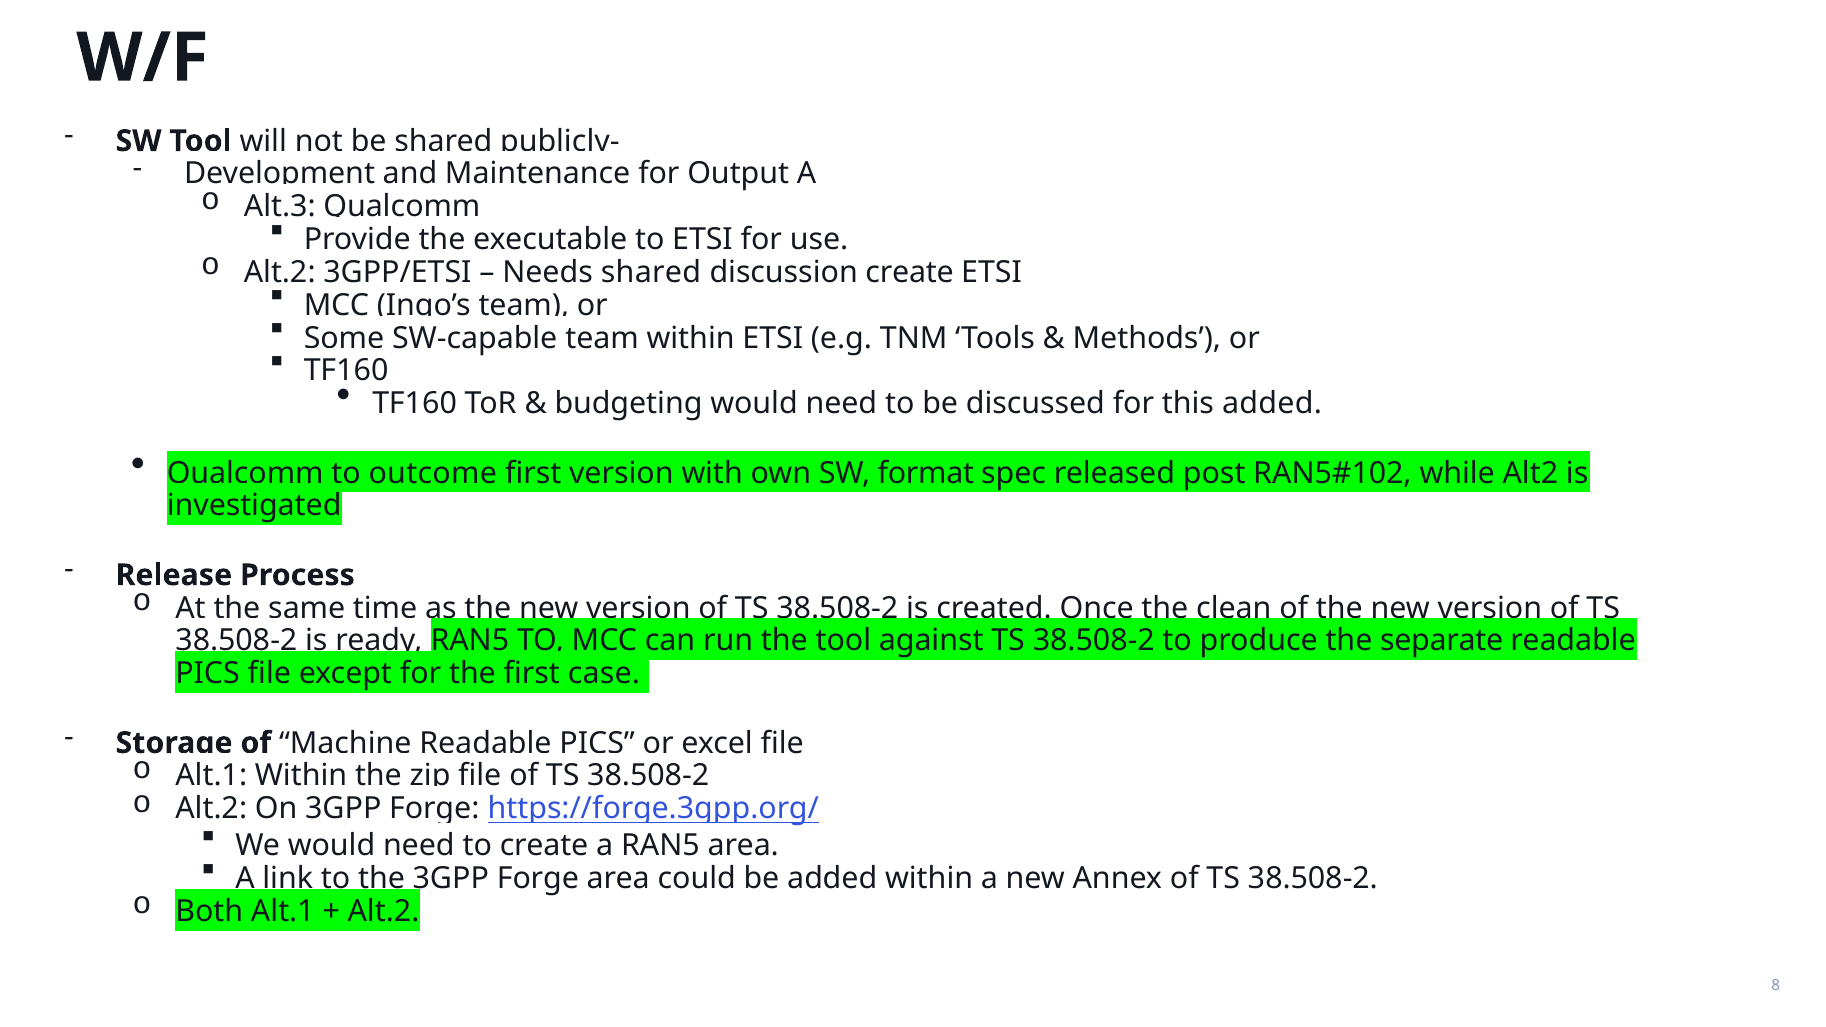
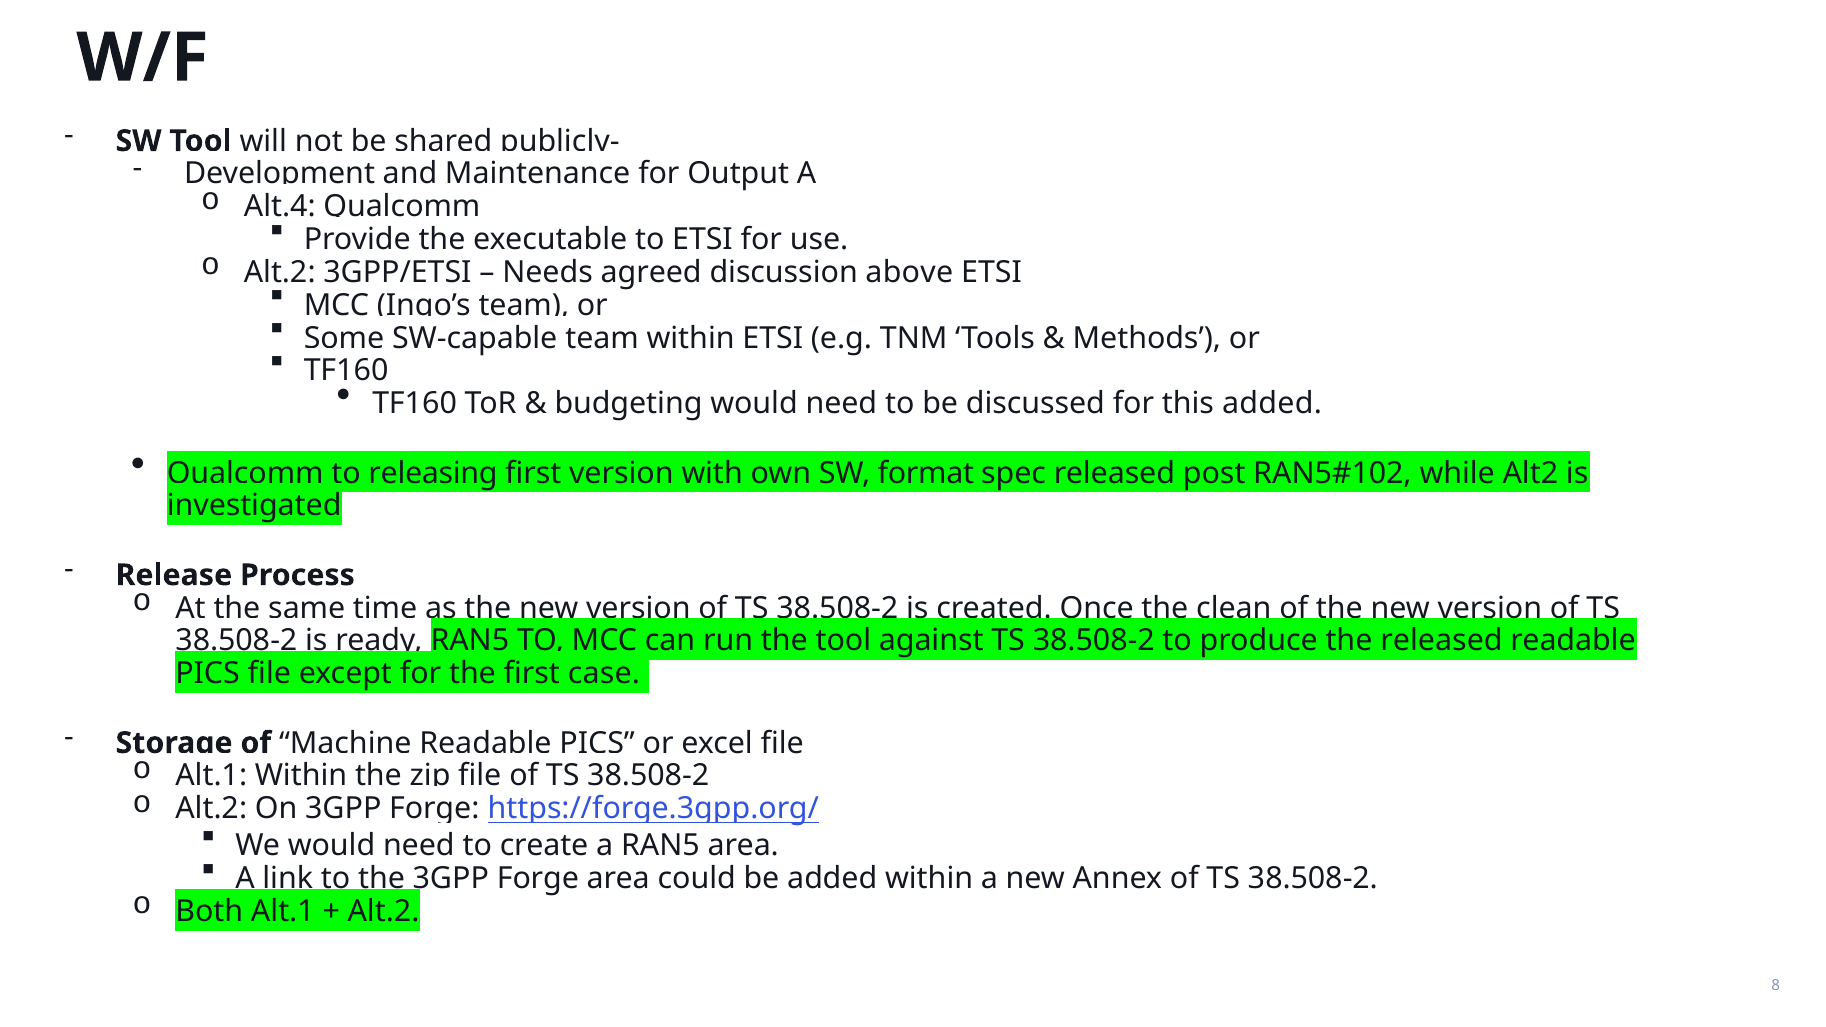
Alt.3: Alt.3 -> Alt.4 (280, 207)
shared: shared -> agreed (651, 272)
discussion create: create -> above (909, 272)
outcome: outcome -> releasing (433, 473)
the separate: separate -> released (1441, 641)
